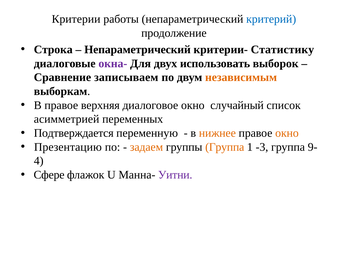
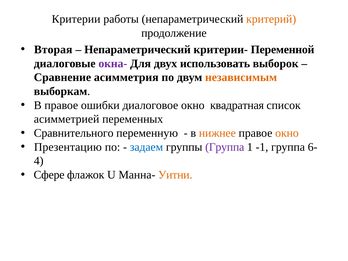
критерий colour: blue -> orange (271, 19)
Строка: Строка -> Вторая (53, 50)
Статистику: Статистику -> Переменной (283, 50)
записываем: записываем -> асимметрия (126, 77)
верхняя: верхняя -> ошибки (100, 105)
случайный: случайный -> квадратная (237, 105)
Подтверждается: Подтверждается -> Сравнительного (74, 133)
задаем colour: orange -> blue (146, 147)
Группа colour: orange -> purple (225, 147)
-3: -3 -> -1 (262, 147)
9-: 9- -> 6- (313, 147)
Уитни colour: purple -> orange (175, 175)
